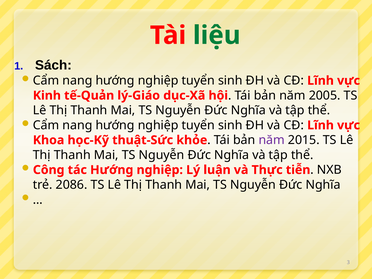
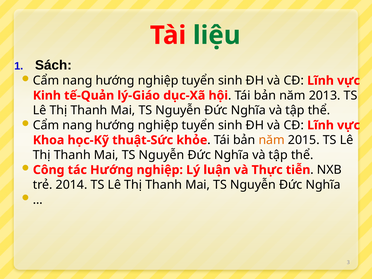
2005: 2005 -> 2013 (325, 95)
năm colour: purple -> orange (272, 140)
2086: 2086 -> 2014 (72, 185)
